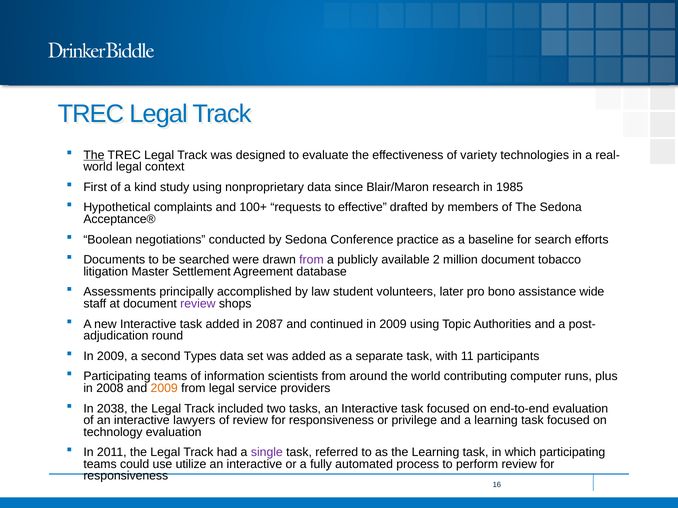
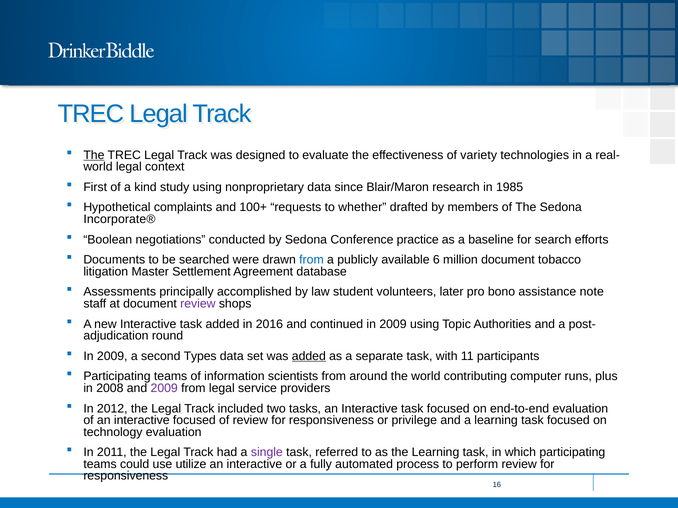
effective: effective -> whether (362, 208)
Acceptance®: Acceptance® -> Incorporate® (119, 219)
from colour: purple -> blue (311, 260)
2: 2 -> 6 (436, 260)
wide: wide -> note (592, 292)
2087: 2087 -> 2016 (269, 324)
added underline: none -> present (309, 356)
2009 colour: orange -> purple (164, 389)
2038: 2038 -> 2012 (112, 409)
interactive lawyers: lawyers -> focused (194, 421)
